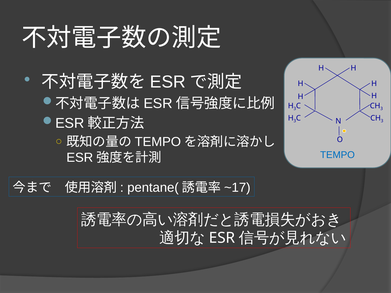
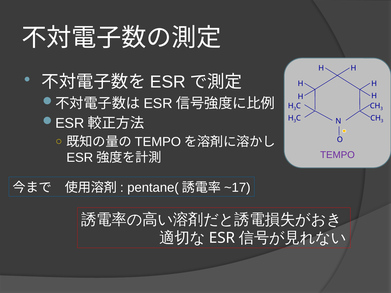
TEMPO colour: blue -> purple (337, 155)
